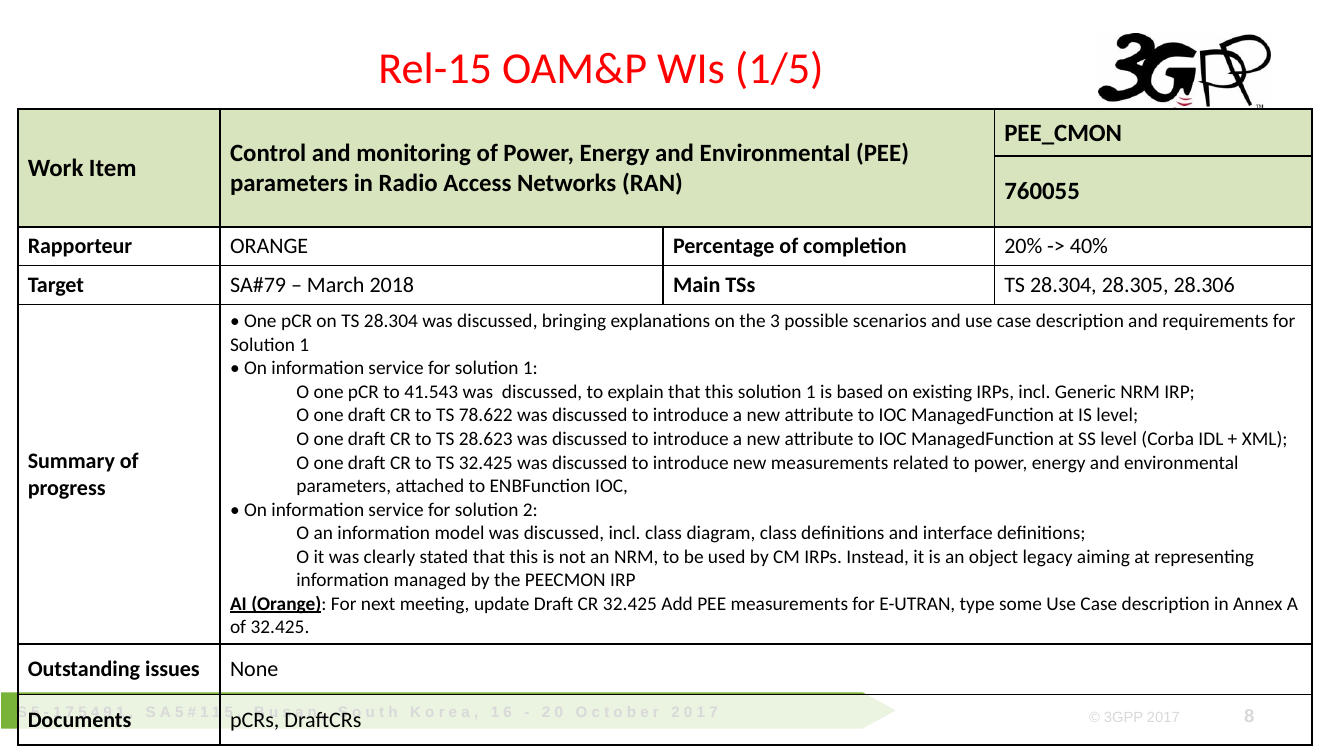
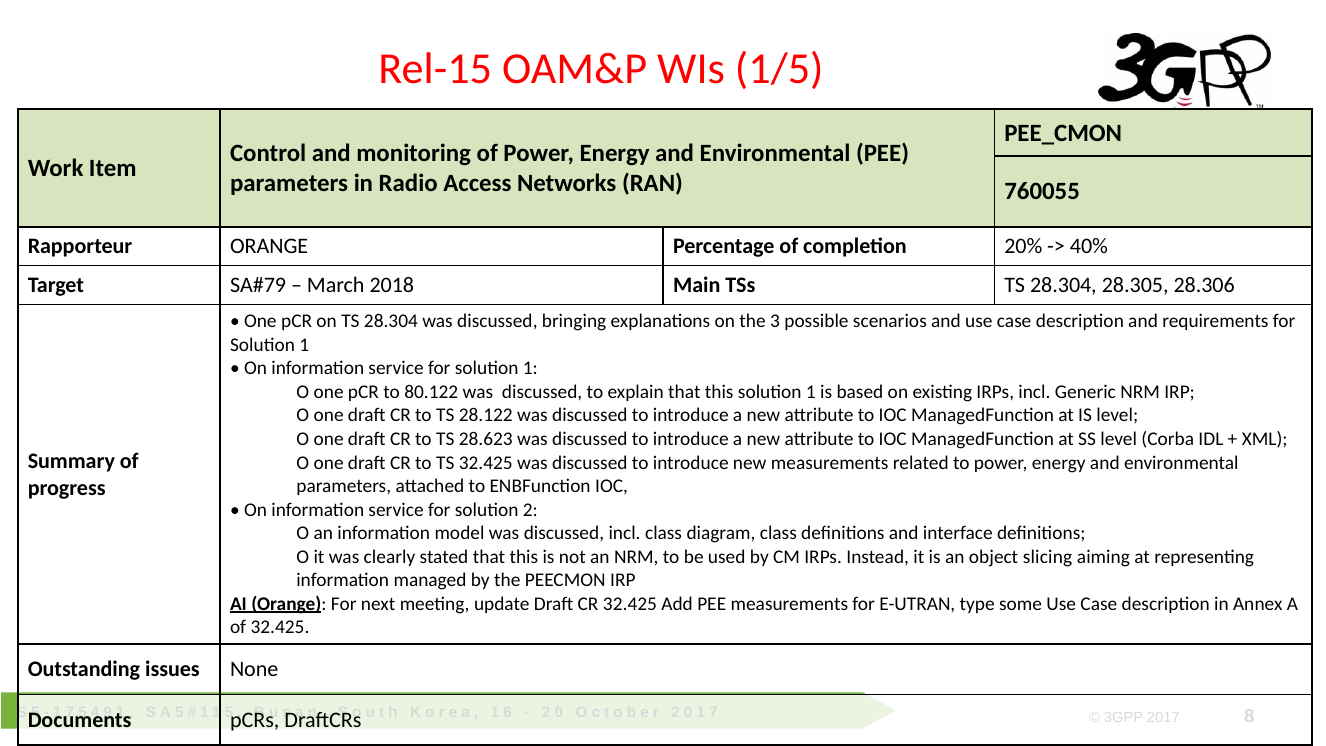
41.543: 41.543 -> 80.122 (431, 392)
78.622: 78.622 -> 28.122 (486, 415)
legacy: legacy -> slicing (1048, 557)
